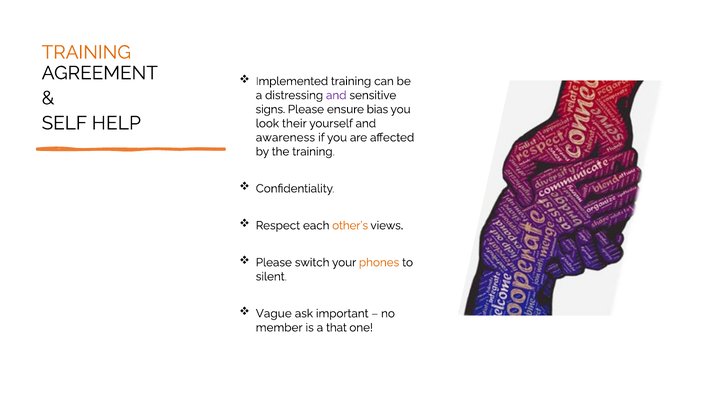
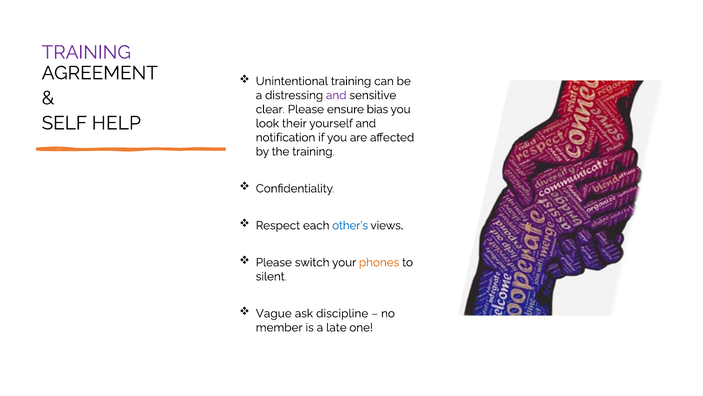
TRAINING colour: orange -> purple (86, 52)
Implemented: Implemented -> Unintentional (292, 81)
signs: signs -> clear (270, 109)
awareness: awareness -> notification (286, 137)
other’s colour: orange -> blue (350, 225)
important: important -> discipline (342, 313)
that: that -> late (336, 327)
